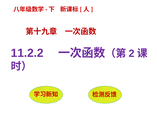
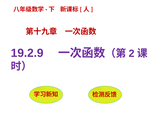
11.2.2: 11.2.2 -> 19.2.9 (27, 53)
